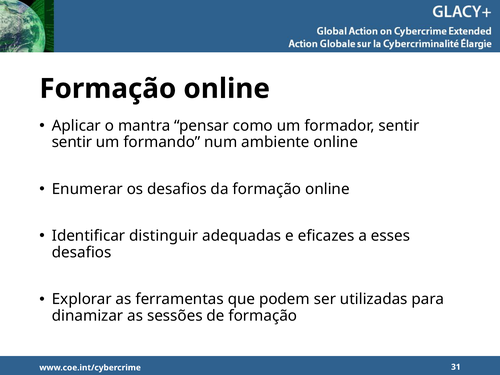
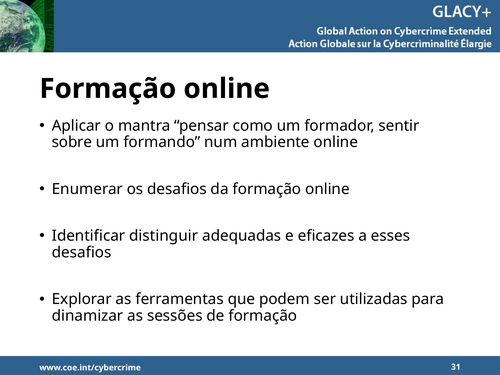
sentir: sentir -> sobre (72, 142)
